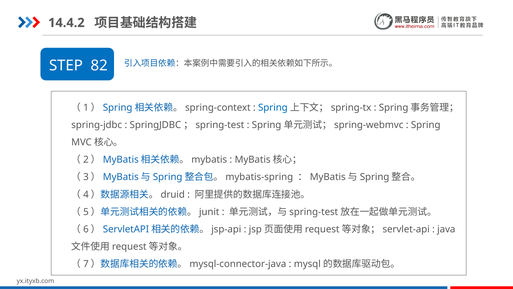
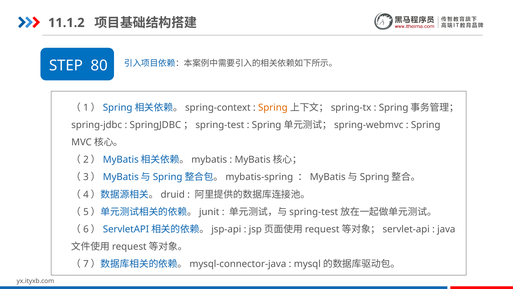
14.4.2: 14.4.2 -> 11.1.2 (66, 23)
82: 82 -> 80 (99, 65)
Spring colour: blue -> orange (273, 108)
